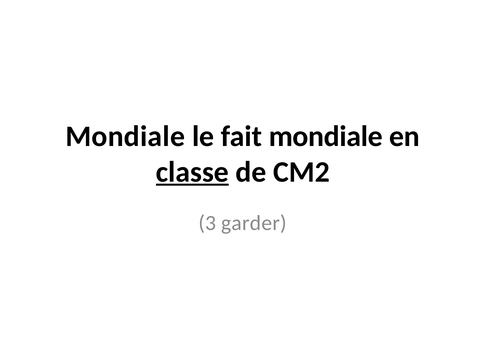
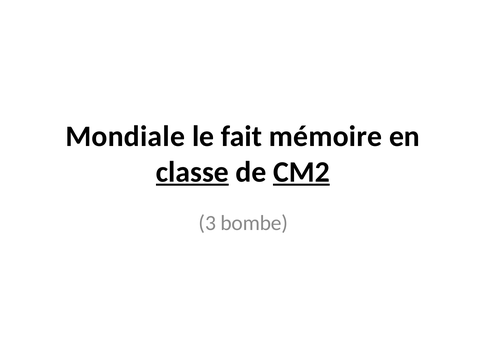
fait mondiale: mondiale -> mémoire (325, 137)
CM2 underline: none -> present (301, 172)
garder: garder -> bombe (254, 223)
